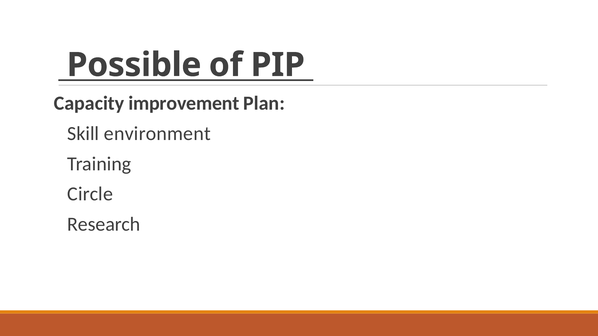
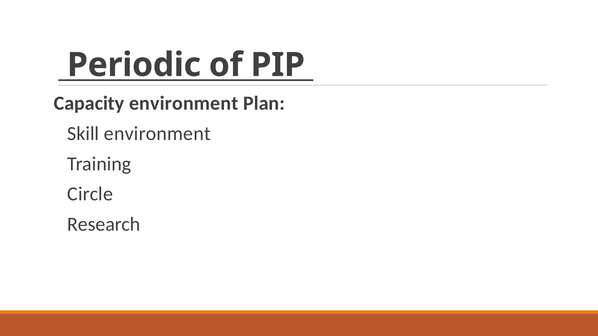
Possible: Possible -> Periodic (134, 65)
Capacity improvement: improvement -> environment (184, 103)
